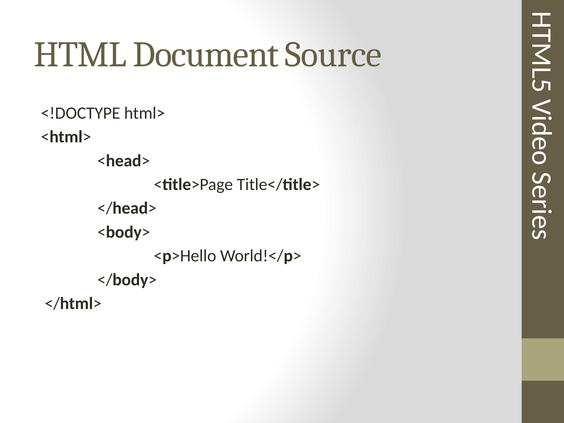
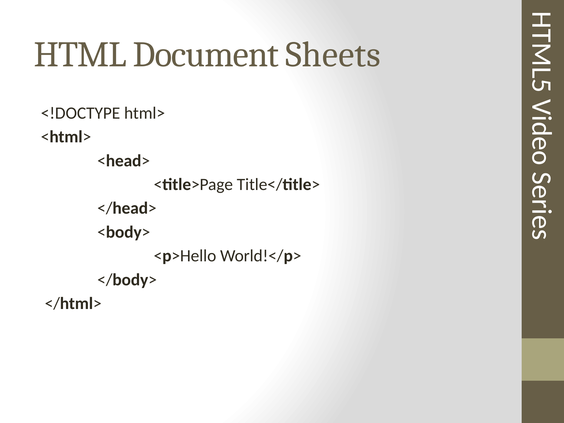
Source: Source -> Sheets (333, 55)
